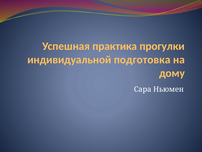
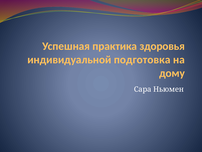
прогулки: прогулки -> здоровья (162, 46)
